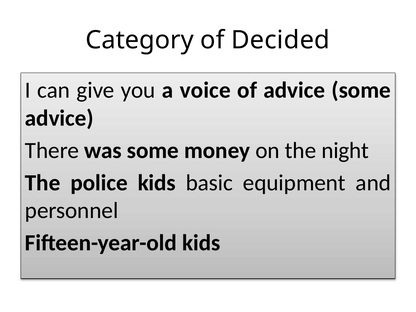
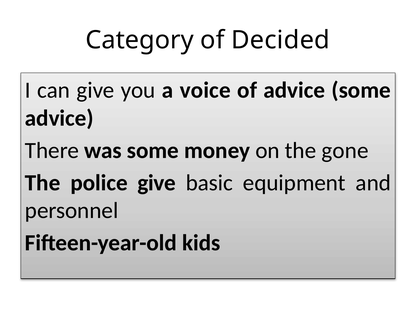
night: night -> gone (345, 150)
police kids: kids -> give (157, 183)
